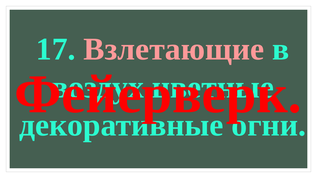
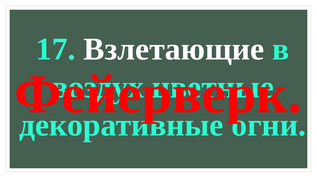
Взлетающие colour: pink -> white (174, 49)
